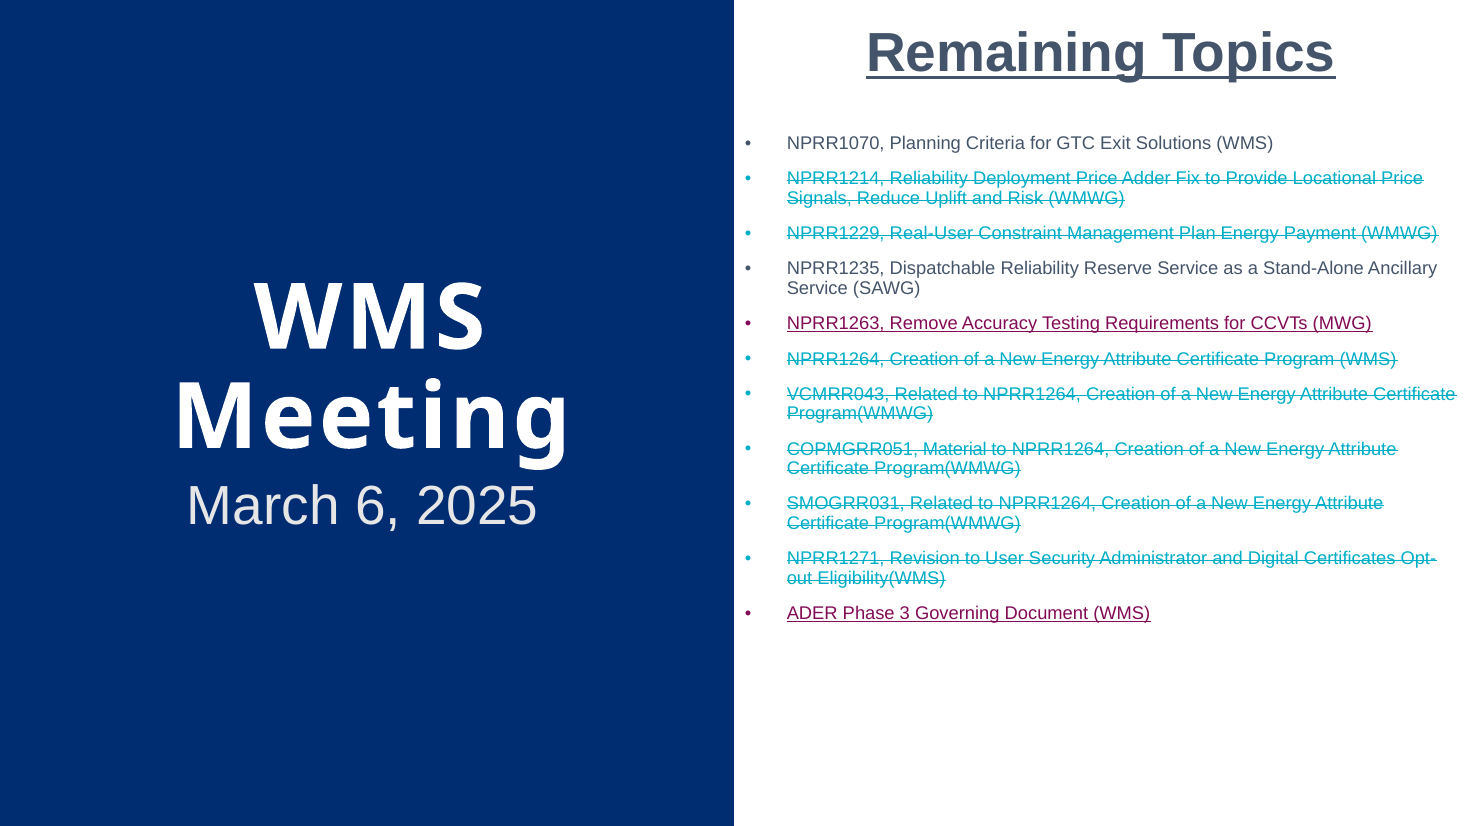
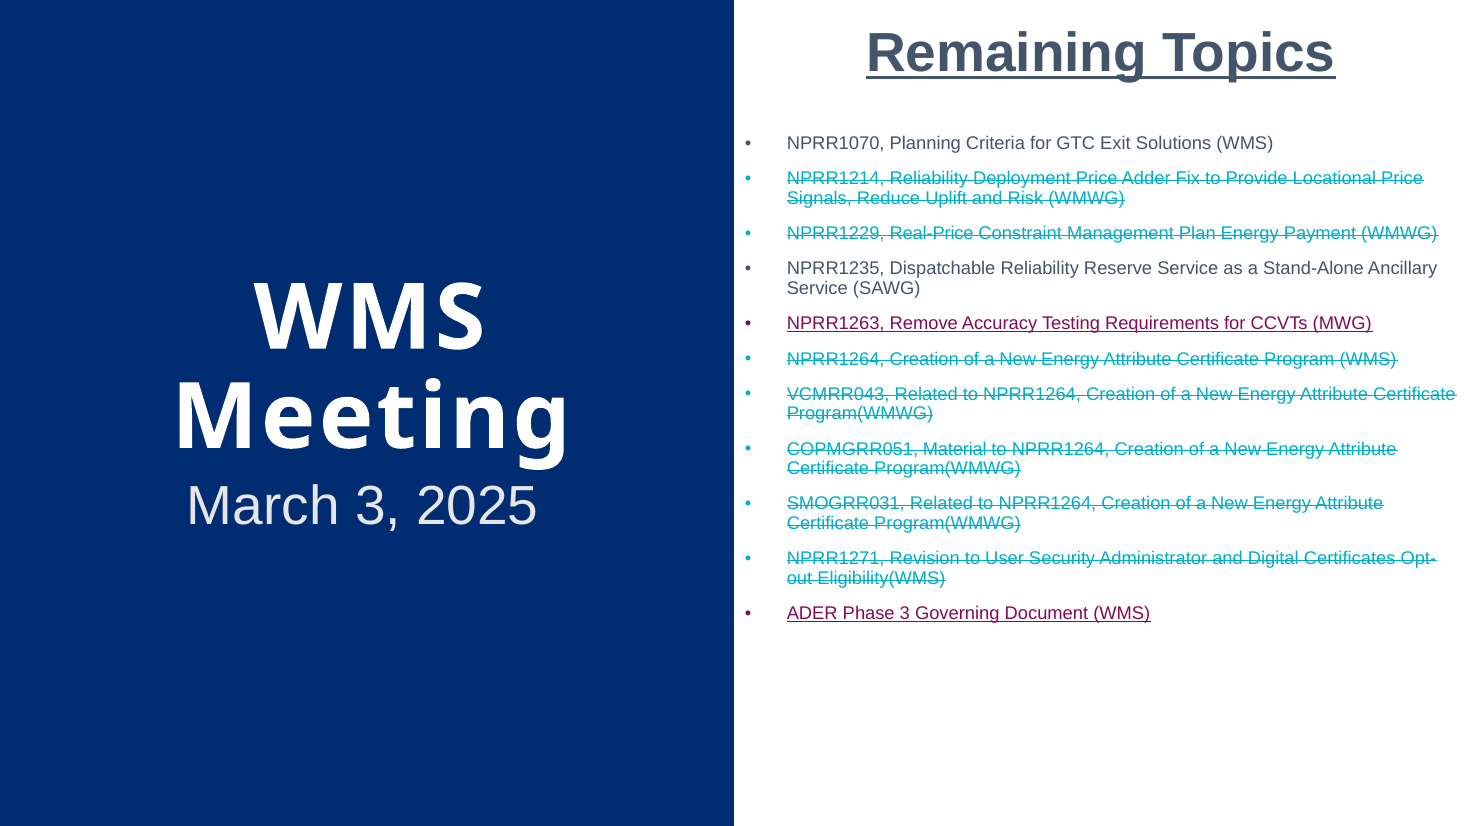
Real-User: Real-User -> Real-Price (932, 234)
March 6: 6 -> 3 (378, 506)
